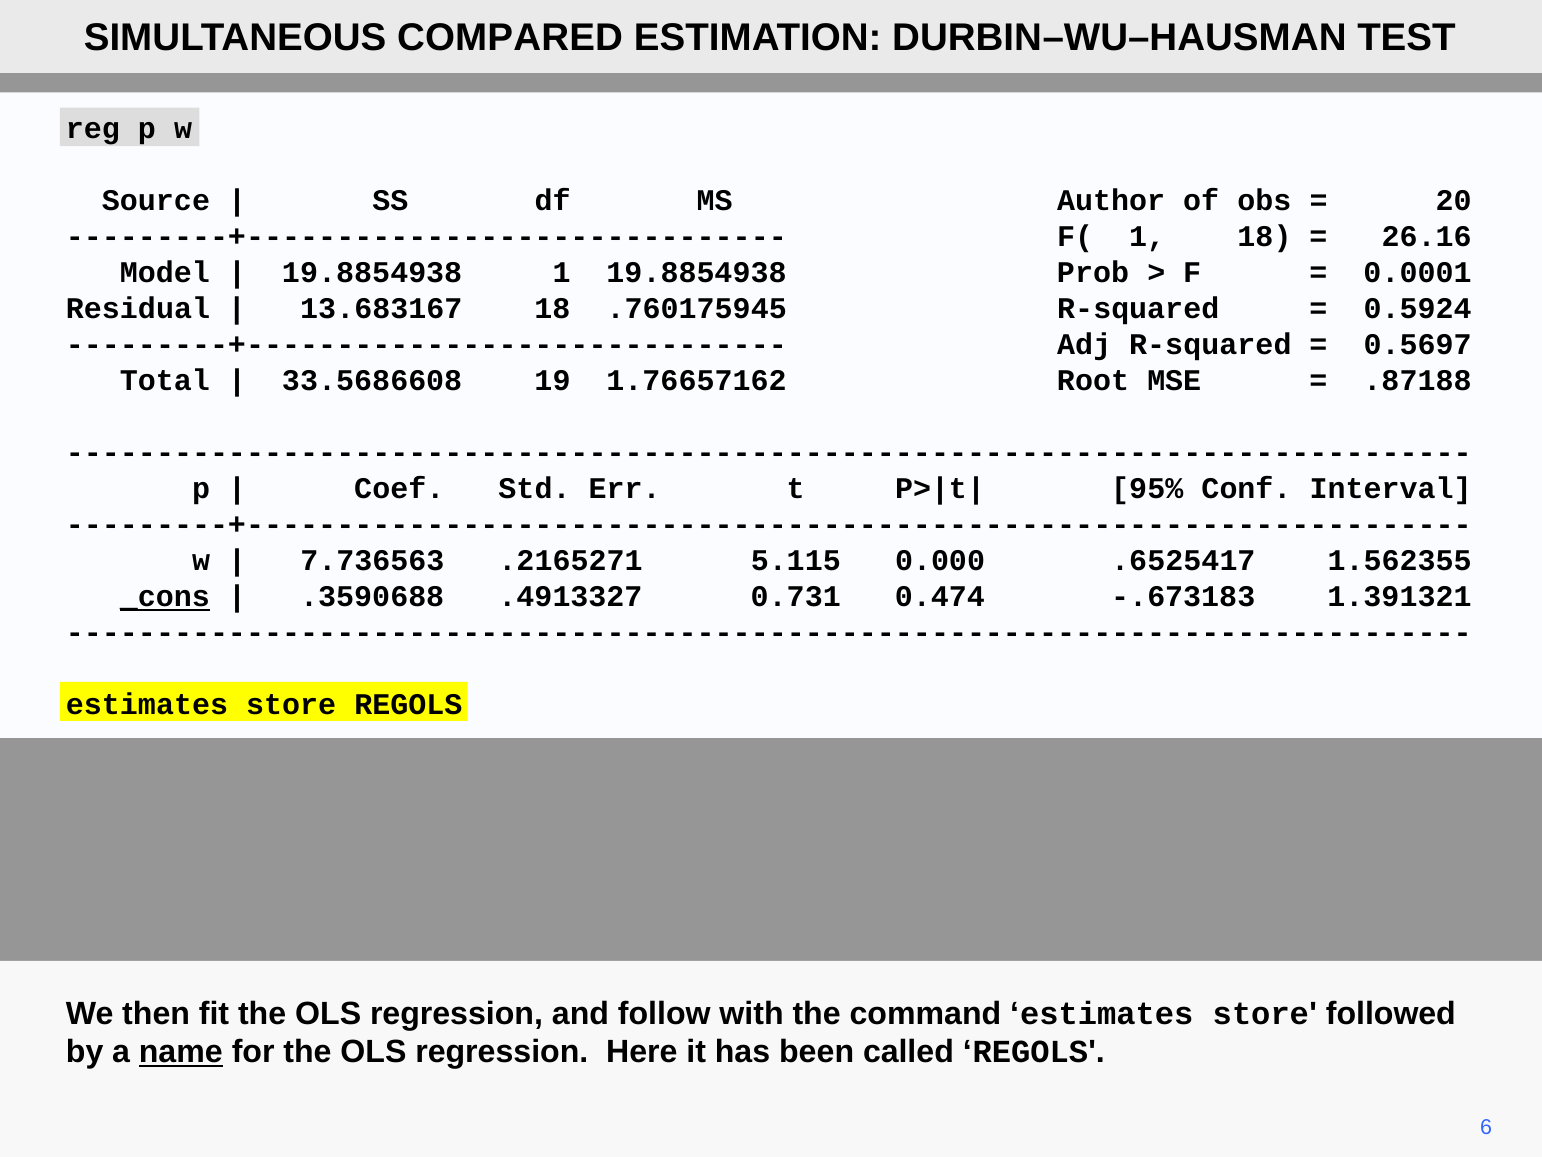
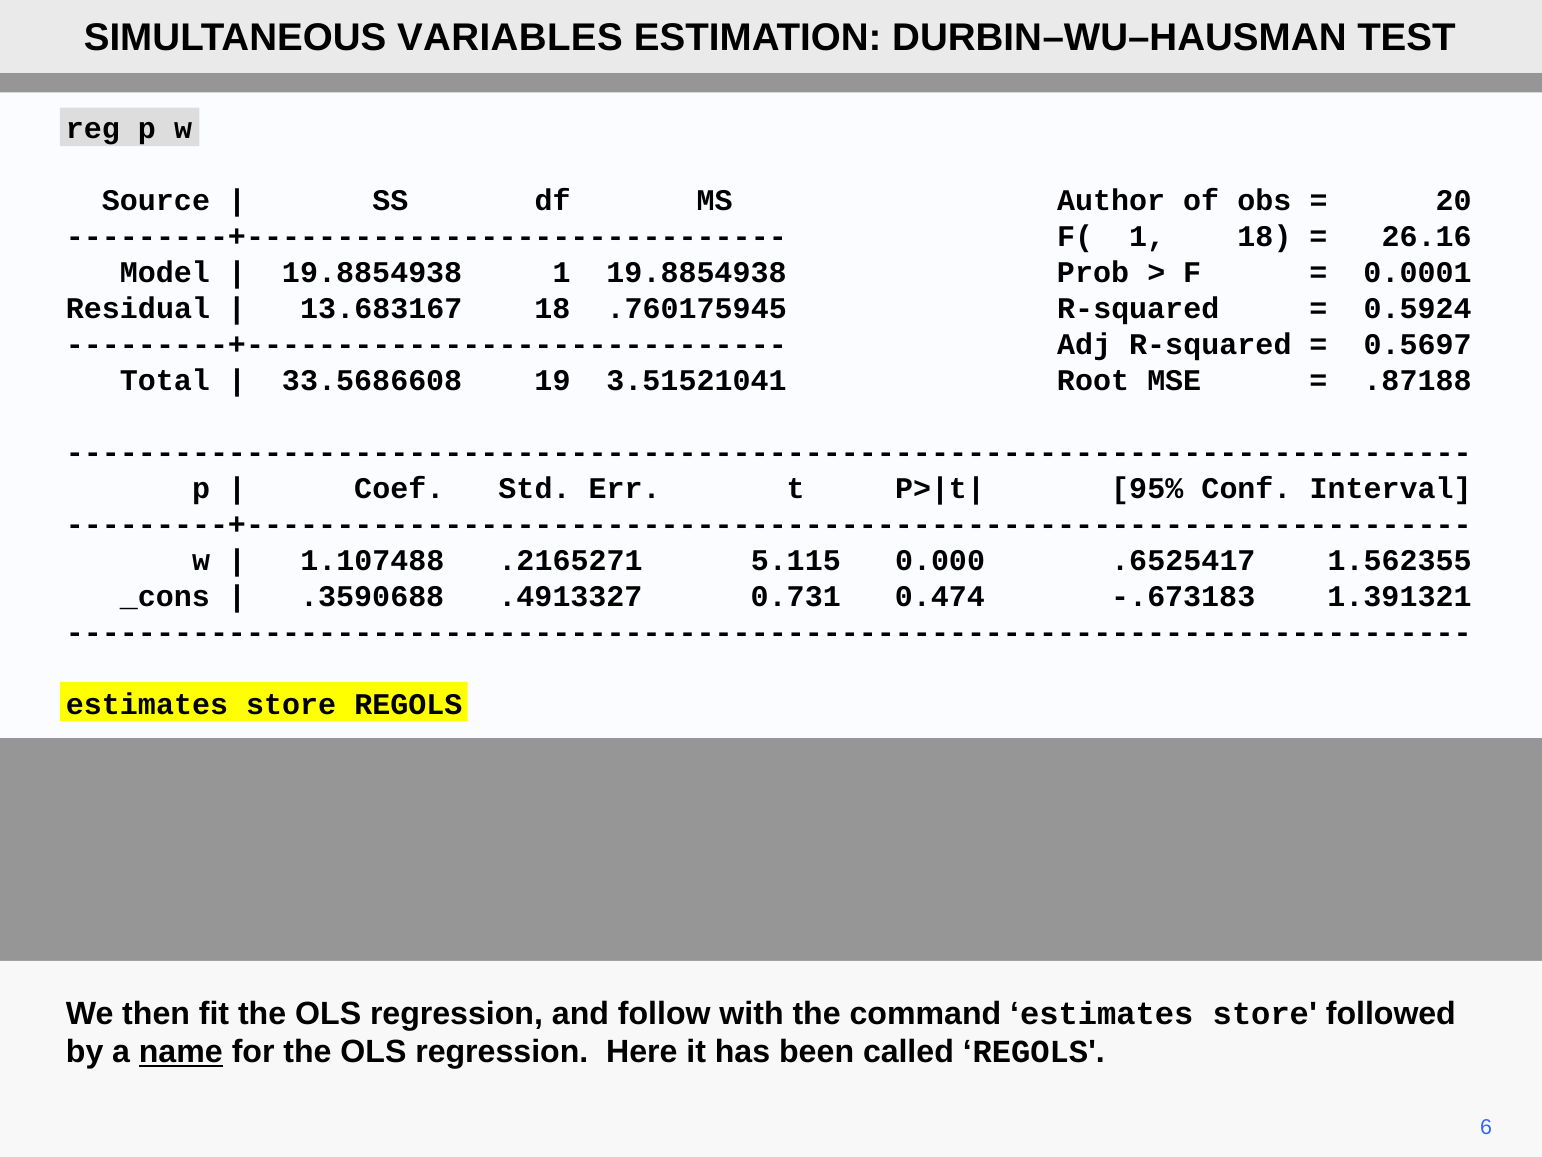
COMPARED: COMPARED -> VARIABLES (510, 38)
1.76657162: 1.76657162 -> 3.51521041 (697, 380)
7.736563: 7.736563 -> 1.107488 (372, 560)
_cons underline: present -> none (165, 596)
